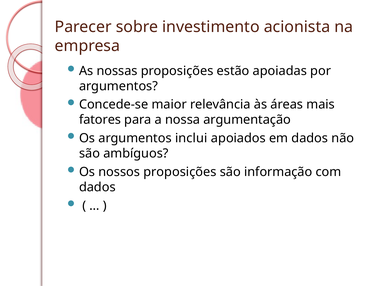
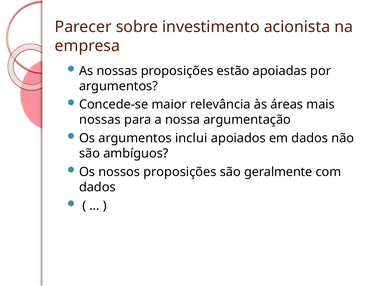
fatores: fatores -> nossas (100, 120)
informação: informação -> geralmente (278, 172)
